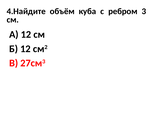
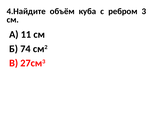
А 12: 12 -> 11 (26, 34)
Б 12: 12 -> 74 (25, 49)
